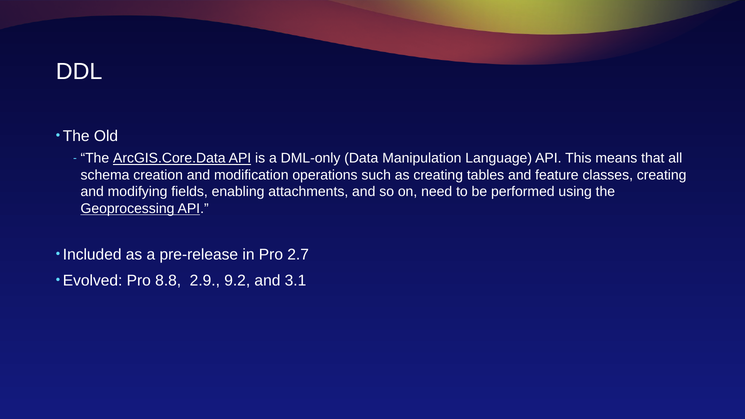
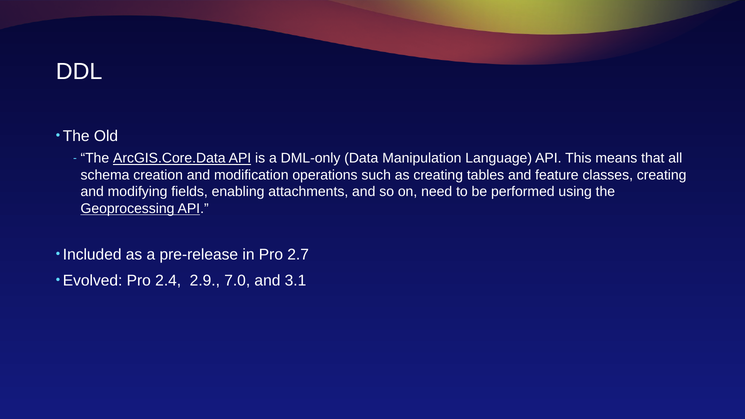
8.8: 8.8 -> 2.4 (168, 281)
9.2: 9.2 -> 7.0 (237, 281)
